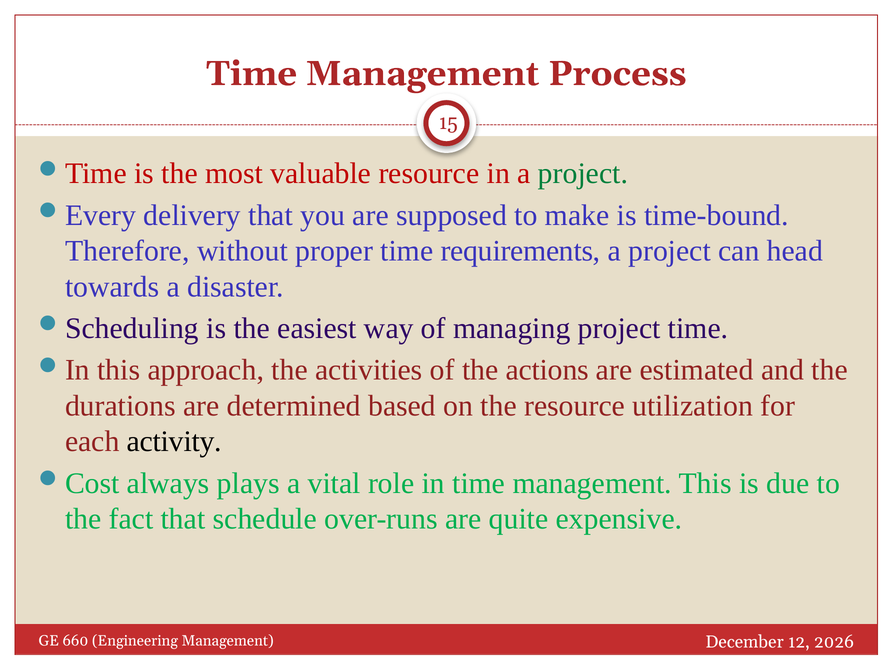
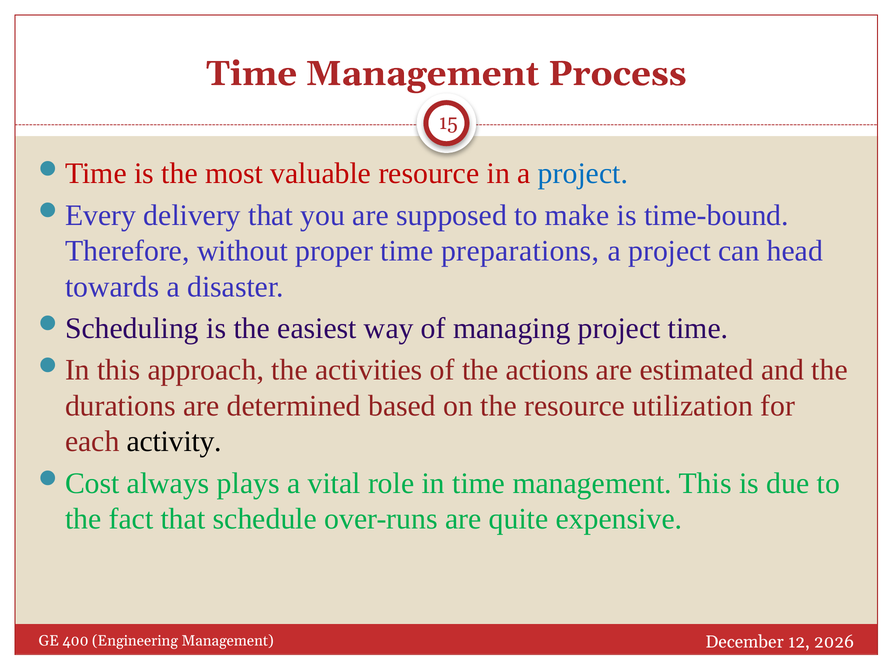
project colour: green -> blue (583, 173)
requirements: requirements -> preparations (520, 251)
660: 660 -> 400 (76, 640)
